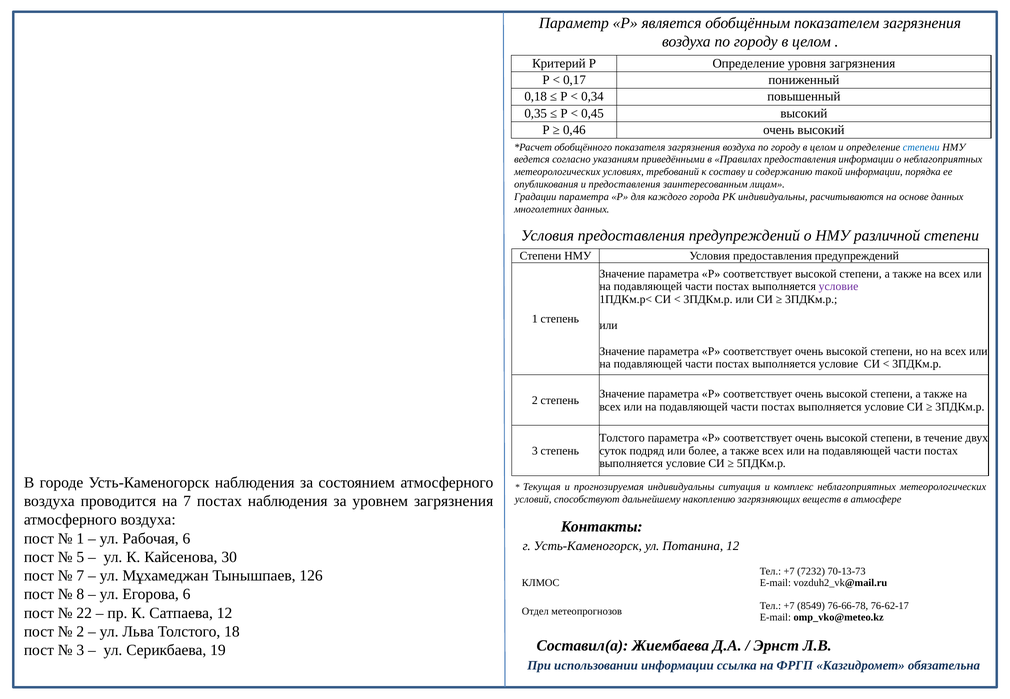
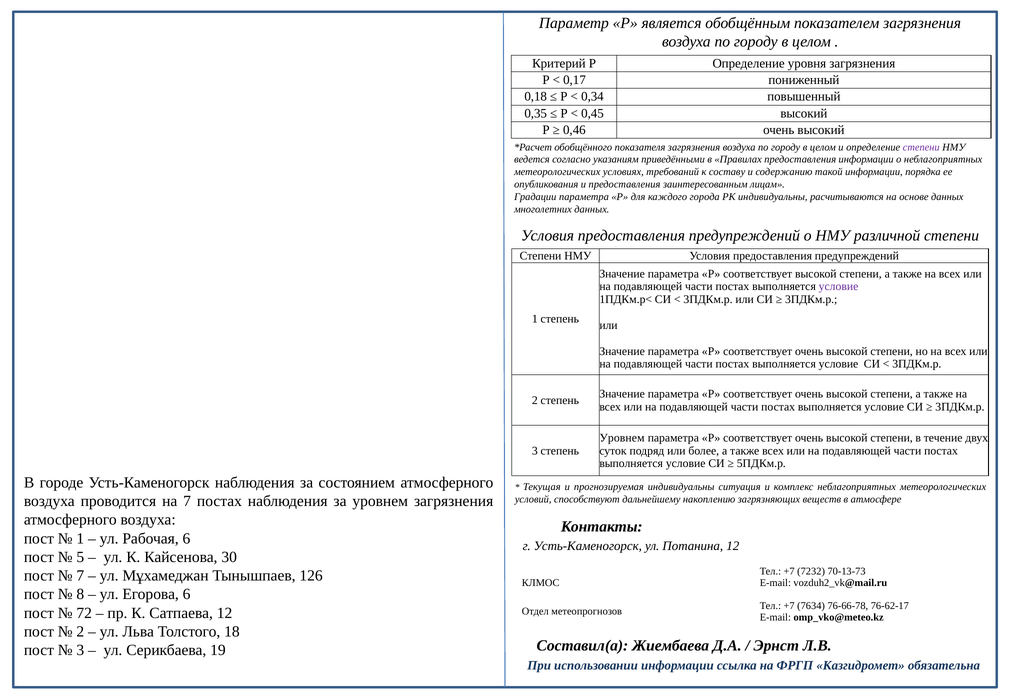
степени colour: blue -> purple (921, 147)
Толстого: Толстого -> Уровнем (622, 438)
8549: 8549 -> 7634 (811, 606)
22: 22 -> 72 (84, 613)
